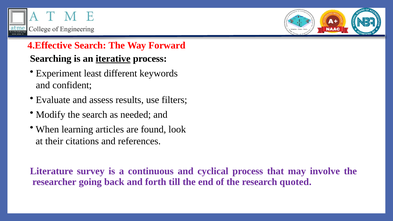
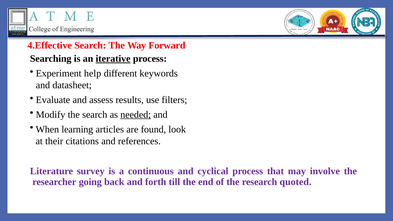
least: least -> help (93, 73)
confident: confident -> datasheet (72, 85)
needed underline: none -> present (136, 115)
